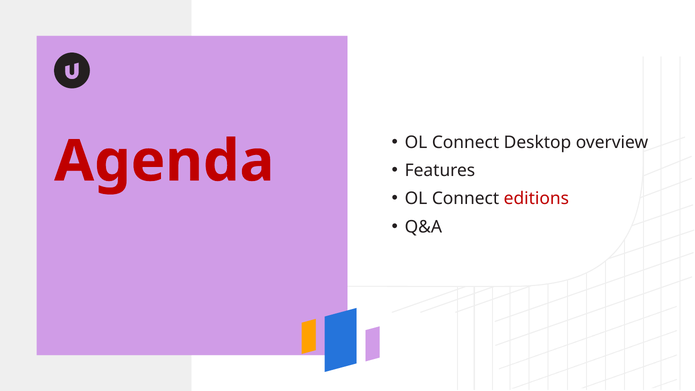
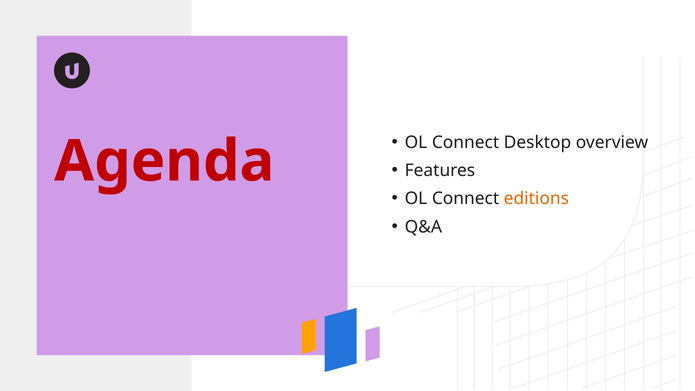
editions colour: red -> orange (536, 199)
